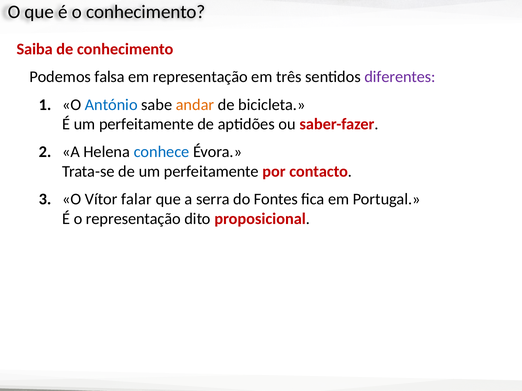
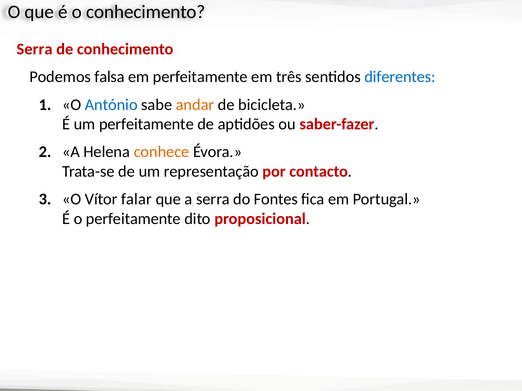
Saiba: Saiba -> Serra (35, 49)
em representação: representação -> perfeitamente (200, 77)
diferentes colour: purple -> blue (400, 77)
conhece colour: blue -> orange (162, 152)
de um perfeitamente: perfeitamente -> representação (211, 172)
o representação: representação -> perfeitamente (133, 219)
